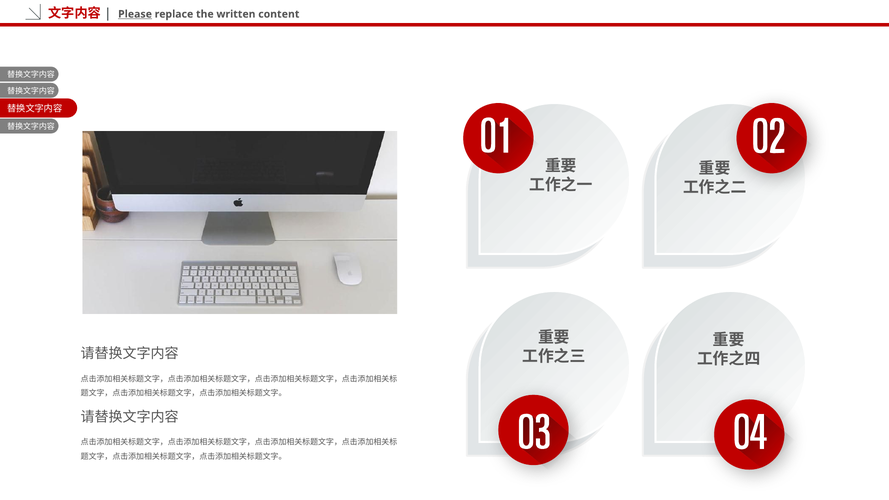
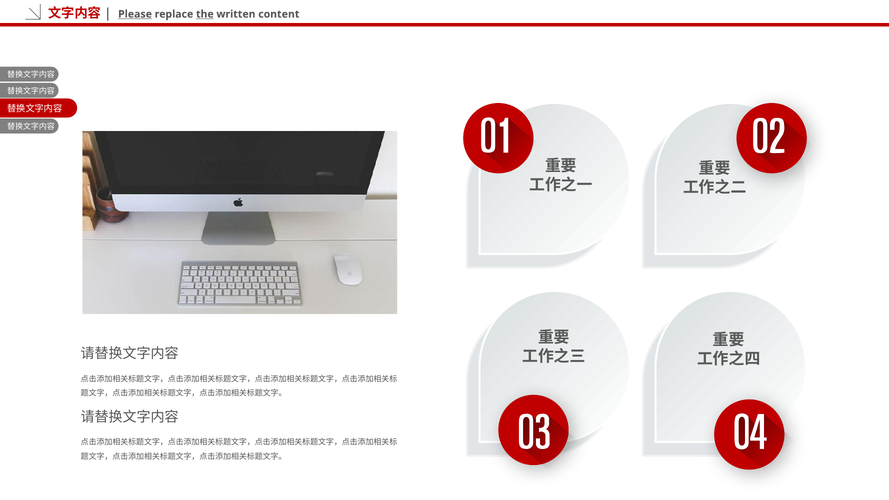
the underline: none -> present (205, 14)
